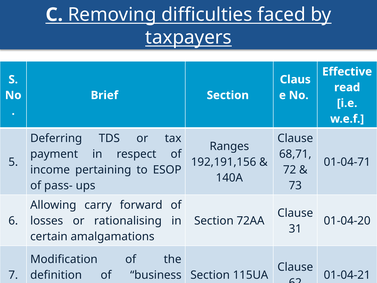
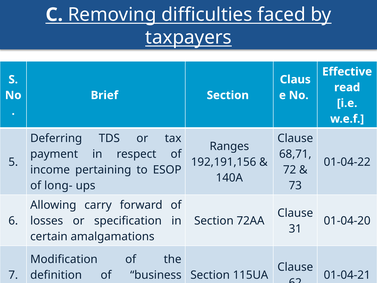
01-04-71: 01-04-71 -> 01-04-22 (347, 162)
pass-: pass- -> long- (58, 185)
rationalising: rationalising -> specification (128, 221)
